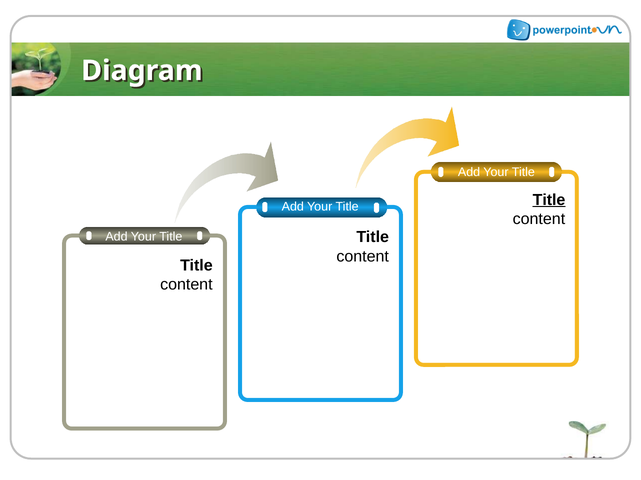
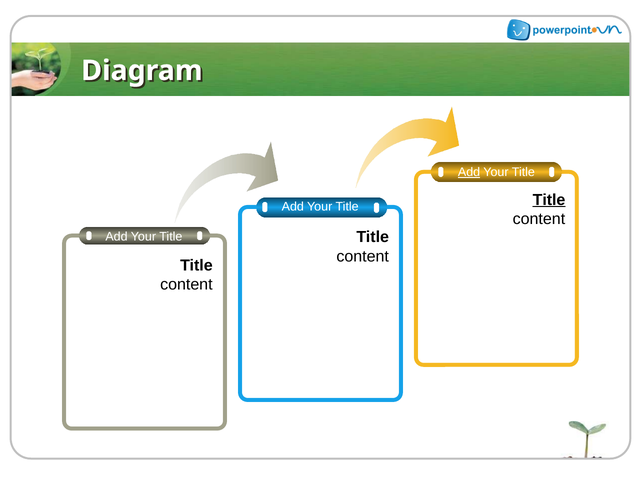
Add underline: none -> present (469, 172)
